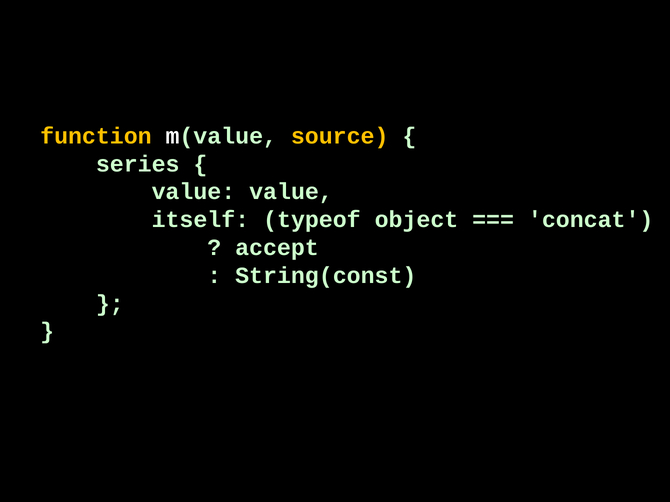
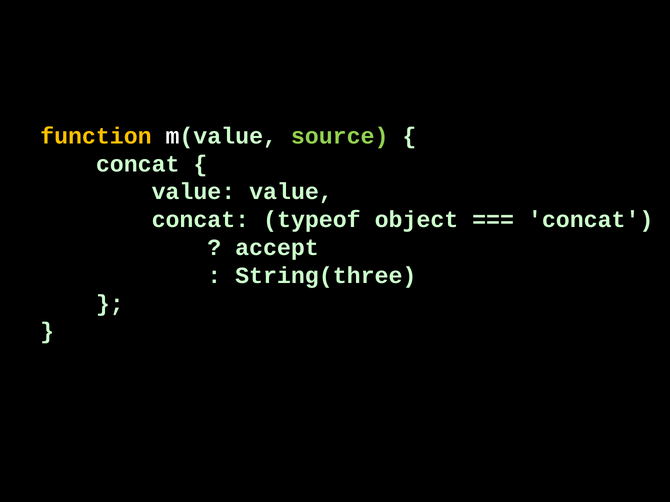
source colour: yellow -> light green (340, 136)
series: series -> concat (138, 164)
itself: itself -> concat (200, 220)
String(const: String(const -> String(three (326, 276)
